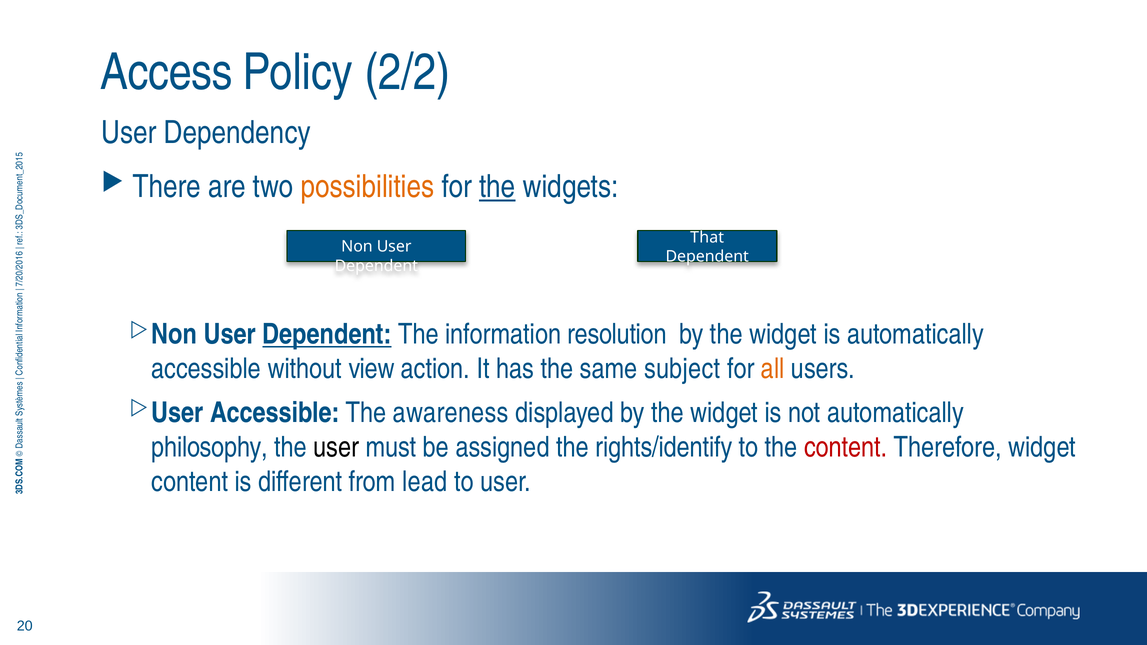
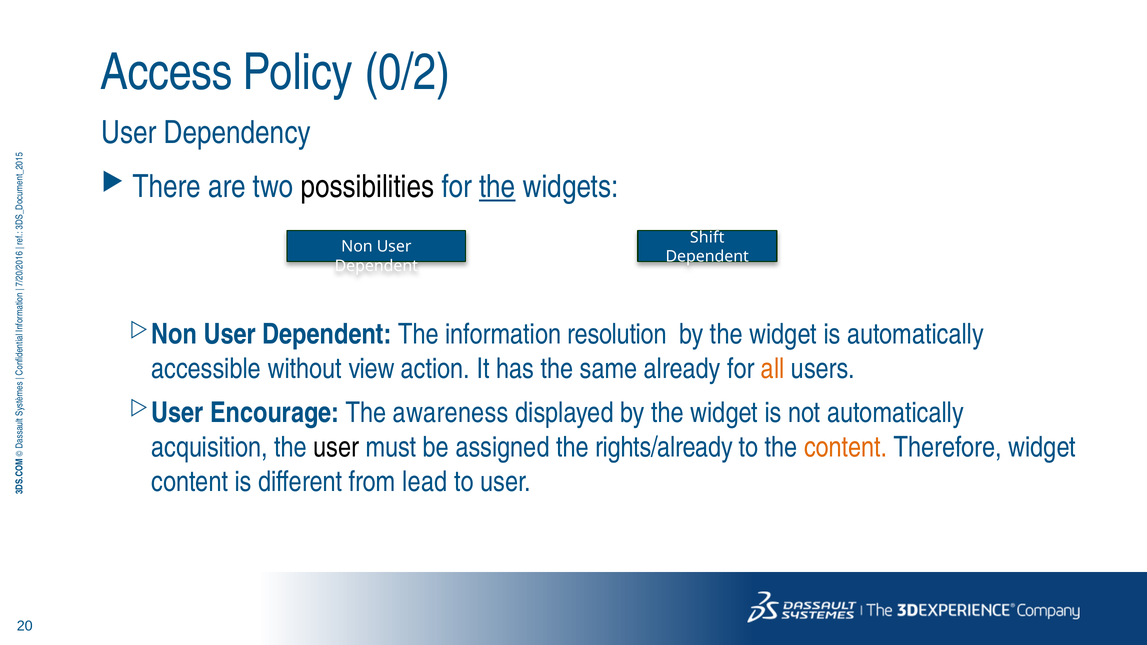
2/2: 2/2 -> 0/2 (407, 72)
possibilities colour: orange -> black (367, 187)
That: That -> Shift (707, 238)
Dependent underline: present -> none (327, 335)
subject: subject -> already (682, 369)
Accessible: Accessible -> Encourage (275, 413)
philosophy: philosophy -> acquisition (210, 447)
rights/identify: rights/identify -> rights/already (664, 447)
content colour: red -> orange (846, 447)
